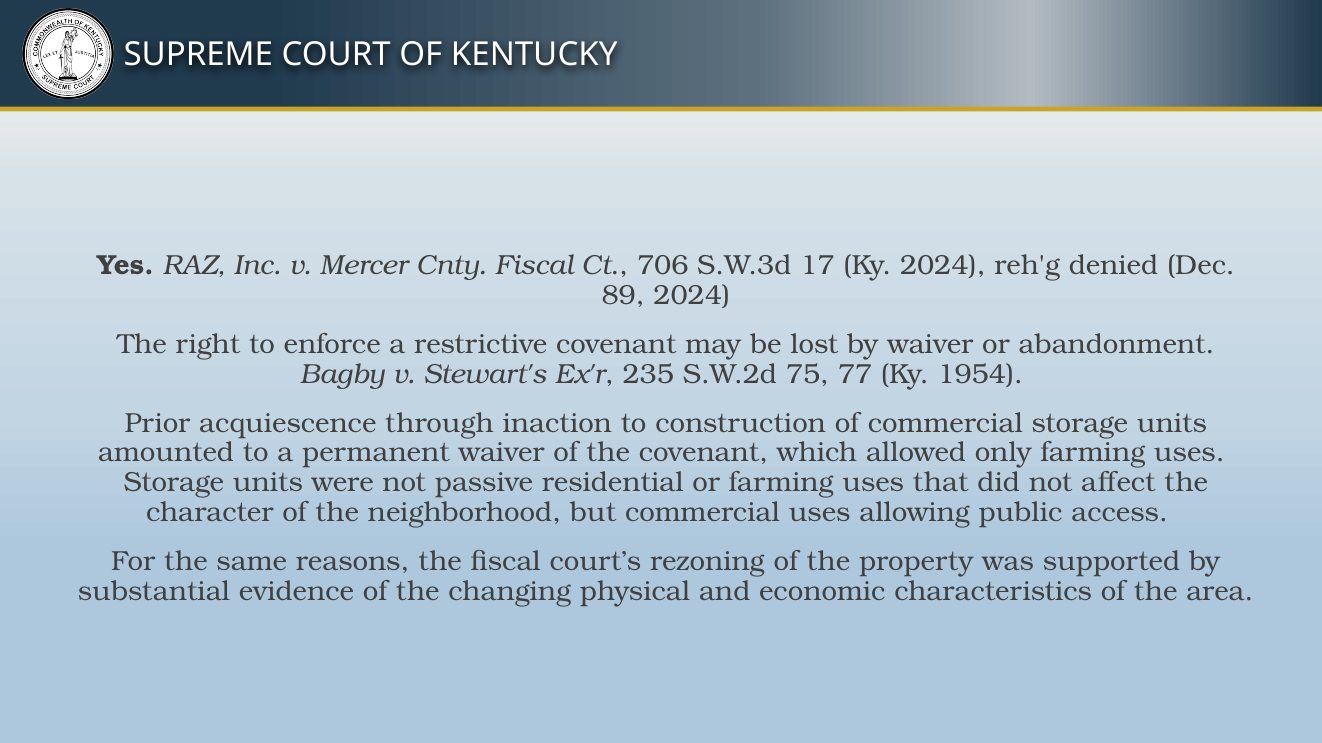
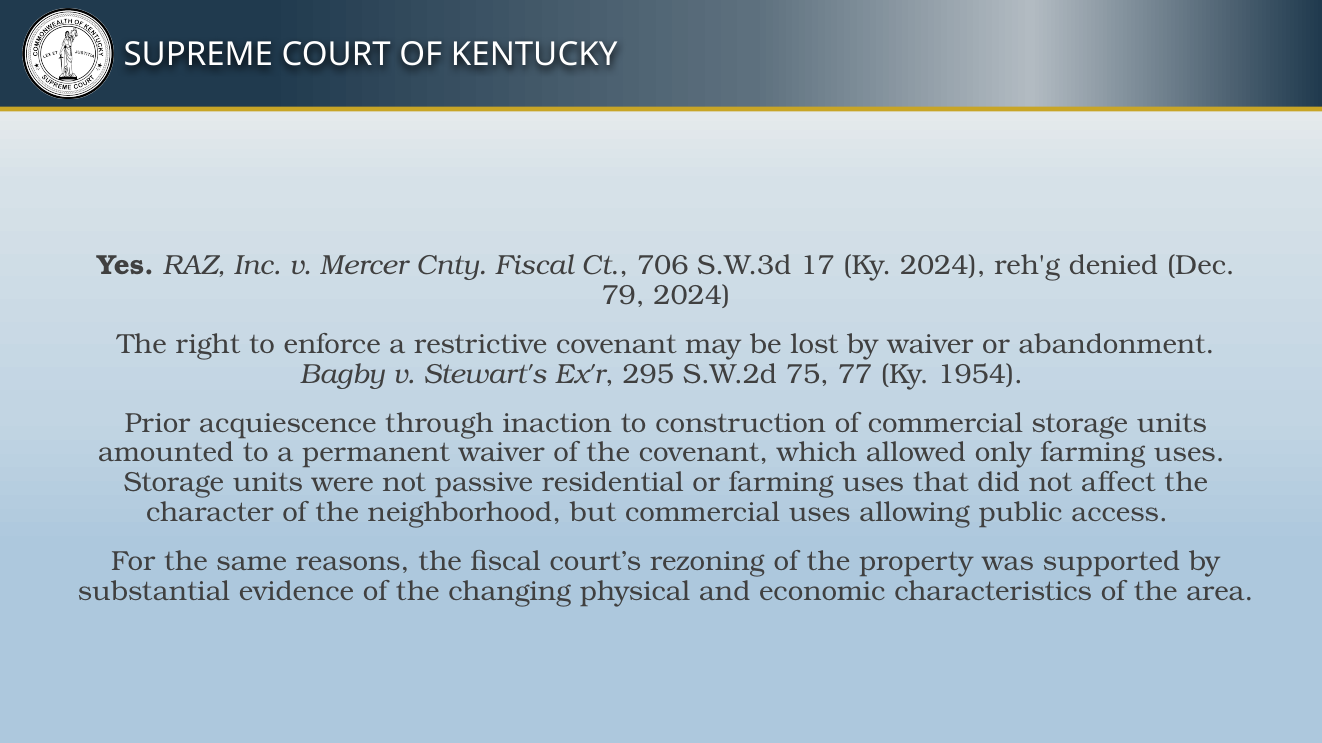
89: 89 -> 79 (623, 296)
235: 235 -> 295 (648, 374)
